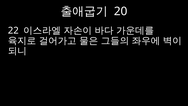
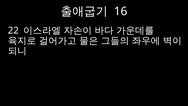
20: 20 -> 16 (121, 11)
